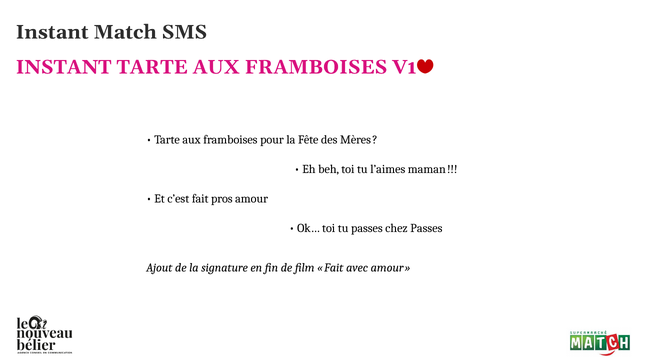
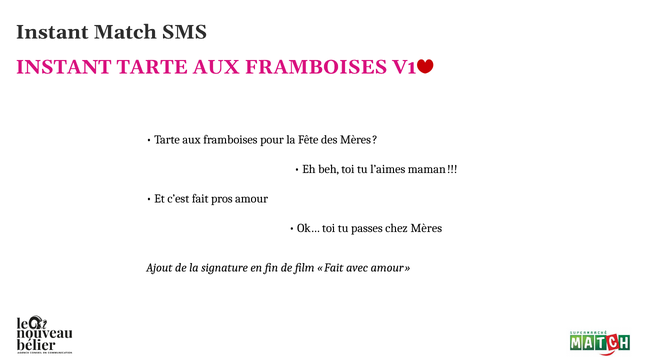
chez Passes: Passes -> Mères (426, 228)
